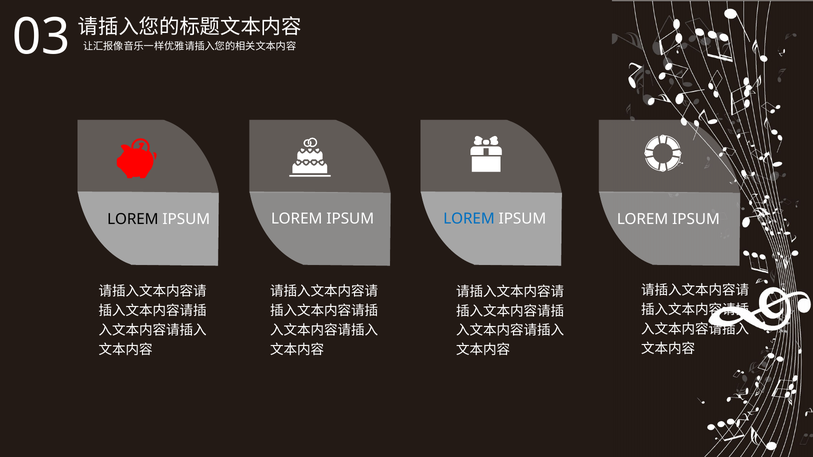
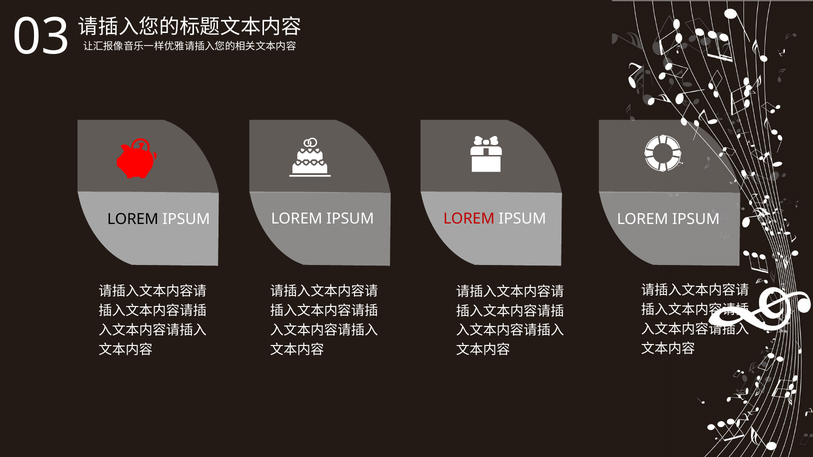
LOREM colour: blue -> red (469, 219)
